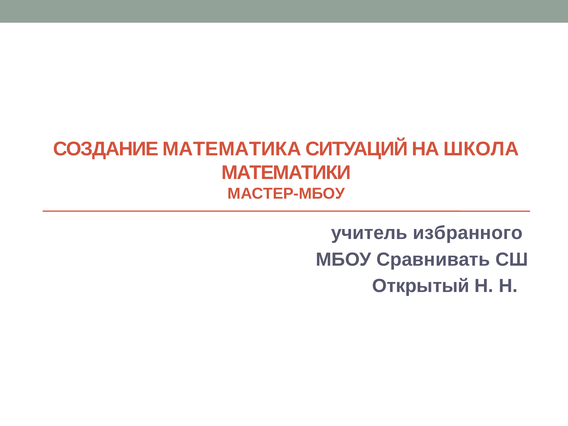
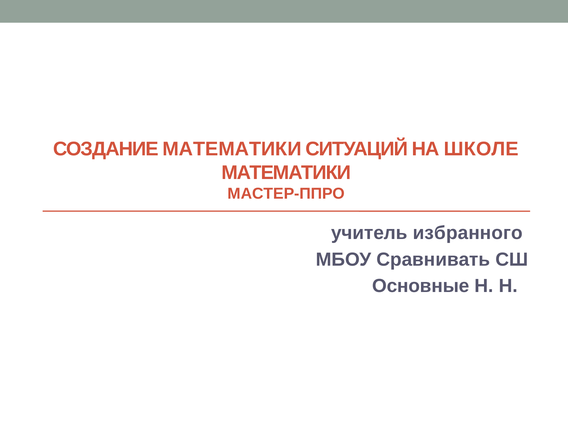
СОЗДАНИЕ МАТЕМАТИКА: МАТЕМАТИКА -> МАТЕМАТИКИ (232, 149)
ШКОЛА: ШКОЛА -> ШКОЛЕ (481, 149)
МАСТЕР-МБОУ: МАСТЕР-МБОУ -> МАСТЕР-ППРО (286, 194)
Открытый: Открытый -> Основные (421, 286)
